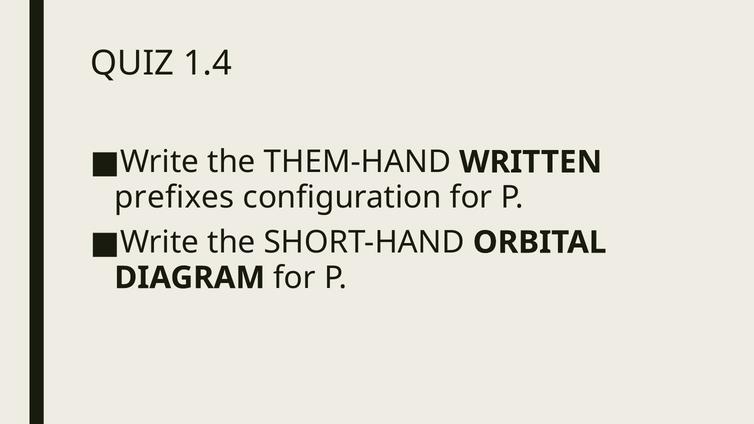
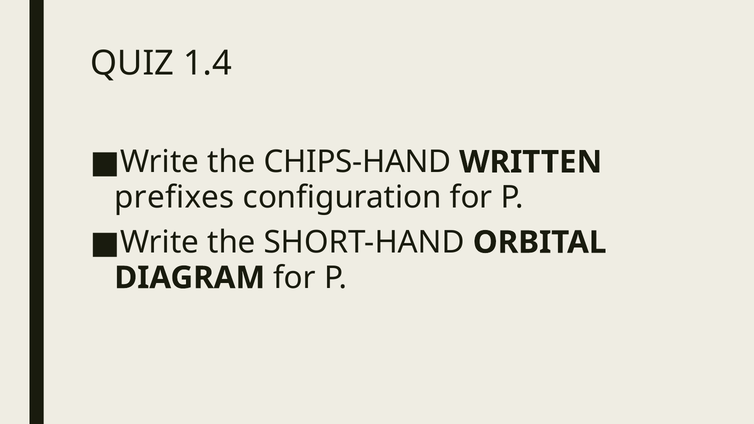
THEM-HAND: THEM-HAND -> CHIPS-HAND (358, 162)
